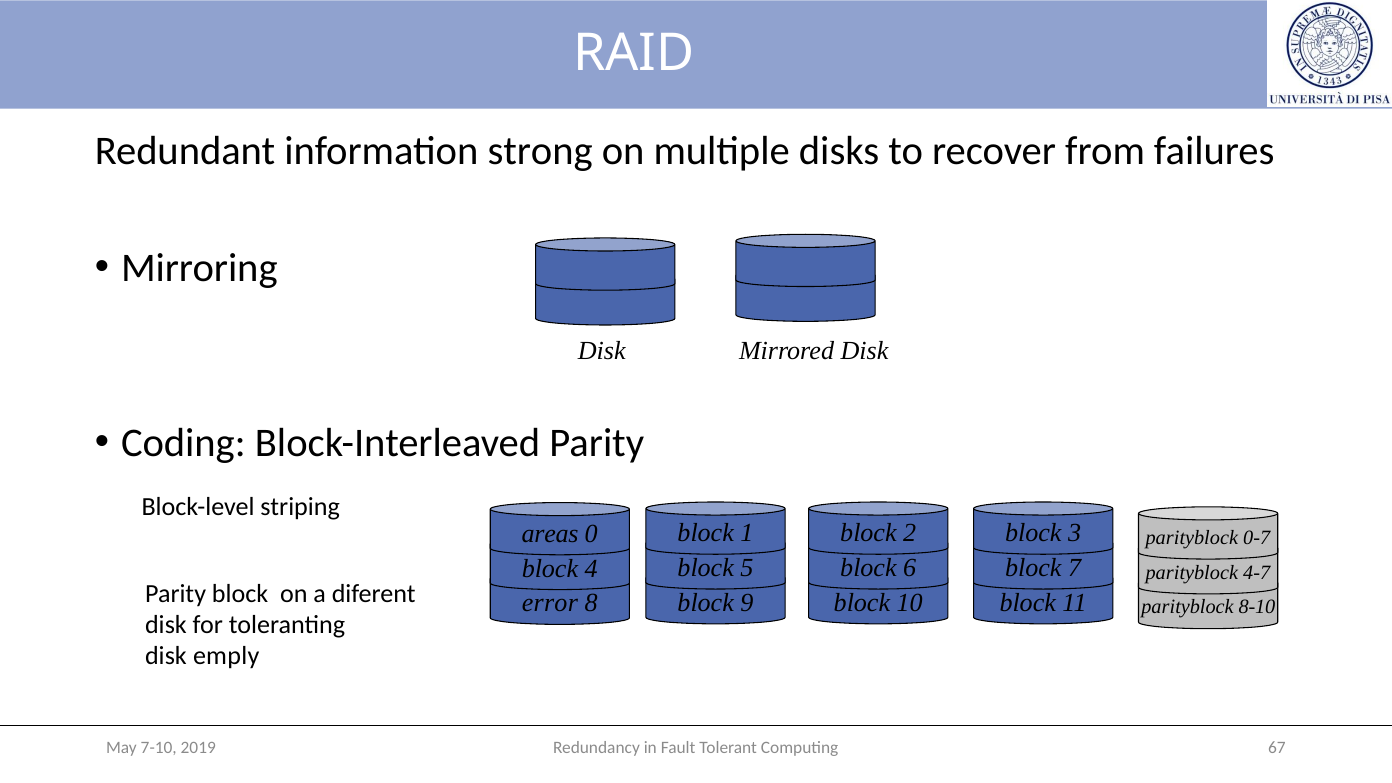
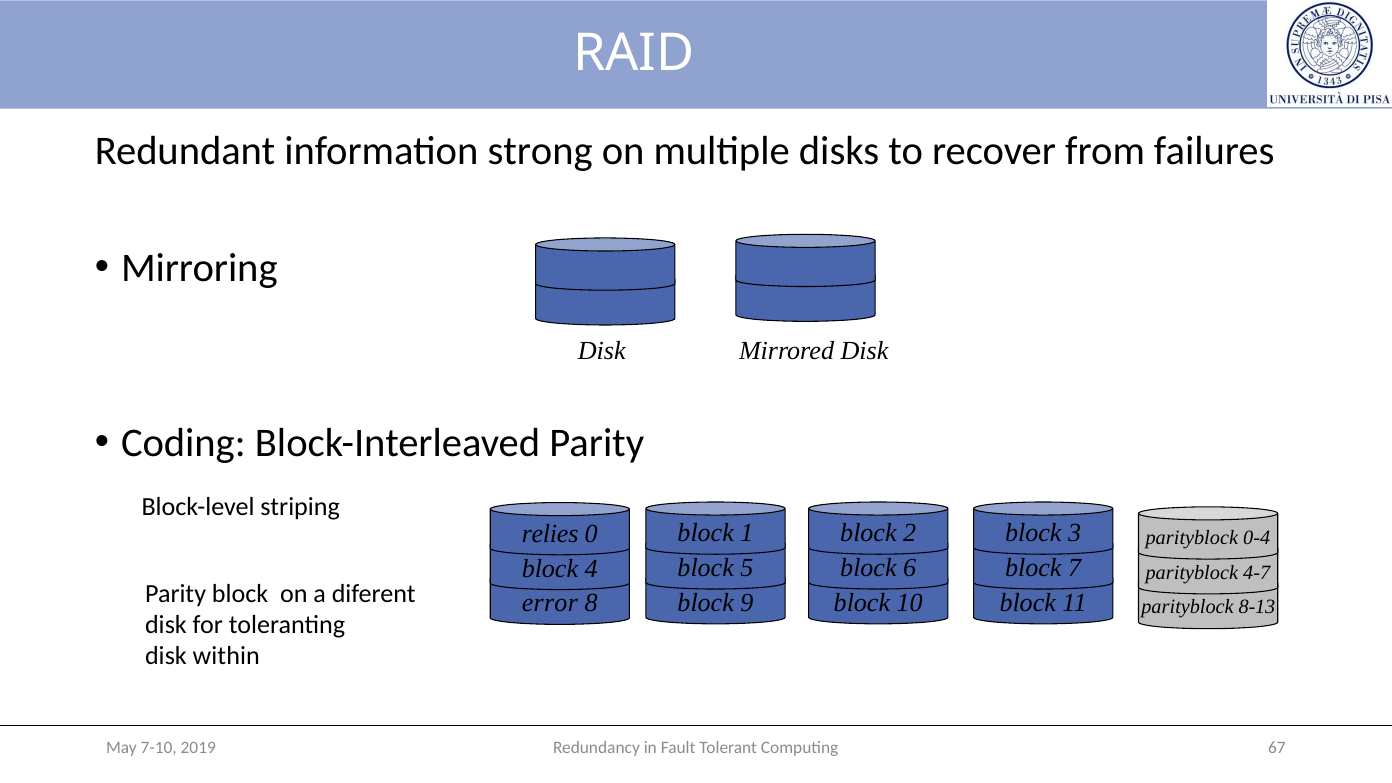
areas: areas -> relies (550, 534)
0-7: 0-7 -> 0-4 (1257, 538)
8-10: 8-10 -> 8-13 (1257, 607)
emply: emply -> within (226, 656)
